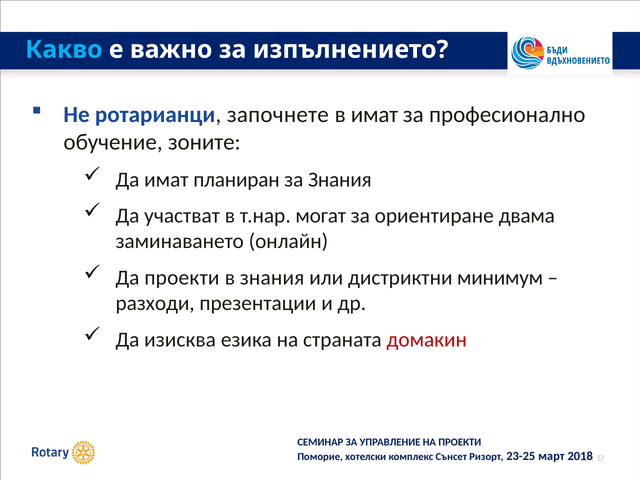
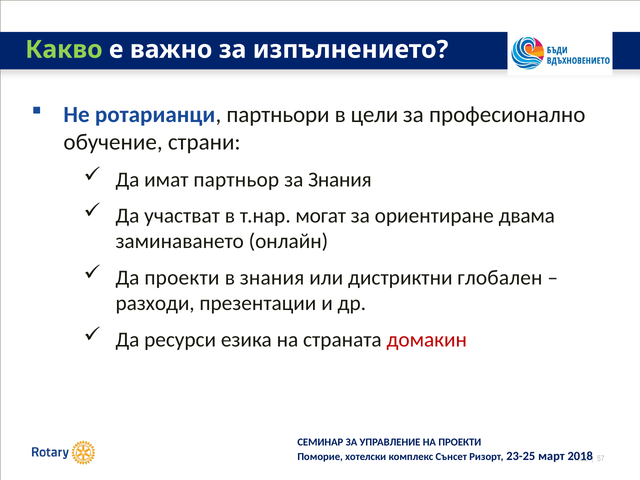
Какво colour: light blue -> light green (64, 50)
започнете: започнете -> партньори (278, 115)
в имат: имат -> цели (374, 115)
зоните: зоните -> страни (204, 142)
планиран: планиран -> партньор (236, 180)
минимум: минимум -> глобален (500, 278)
изисква: изисква -> ресурси (180, 340)
